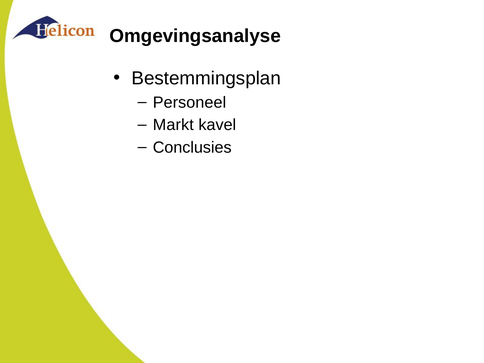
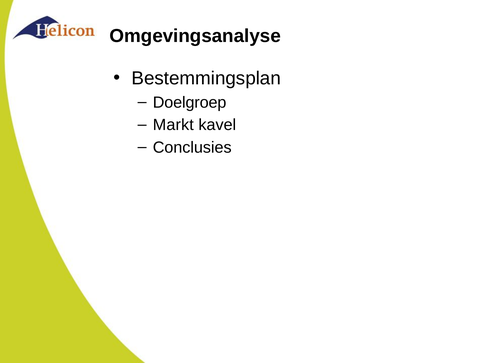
Personeel: Personeel -> Doelgroep (190, 102)
